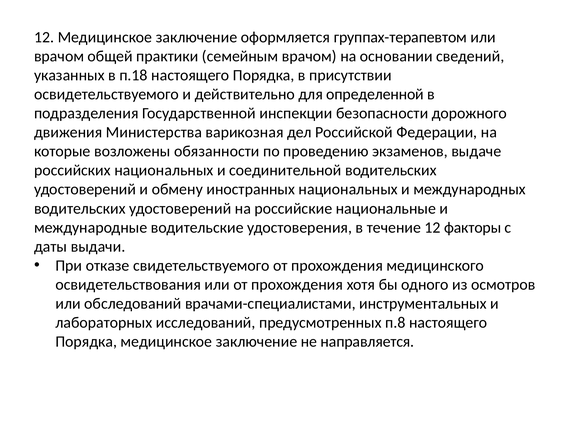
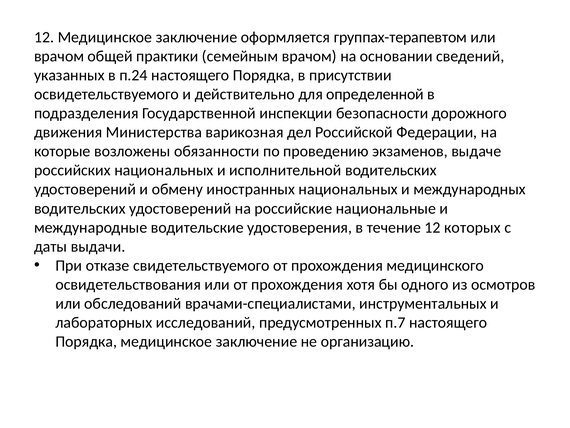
п.18: п.18 -> п.24 (134, 75)
соединительной: соединительной -> исполнительной (285, 170)
факторы: факторы -> которых (473, 227)
п.8: п.8 -> п.7 (395, 322)
направляется: направляется -> организацию (367, 341)
